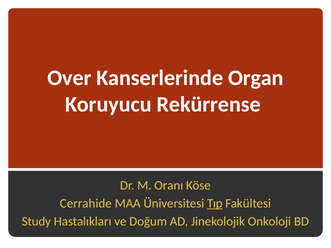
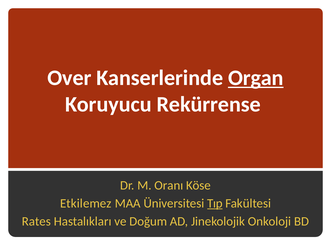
Organ underline: none -> present (256, 78)
Cerrahide: Cerrahide -> Etkilemez (86, 204)
Study: Study -> Rates (36, 222)
